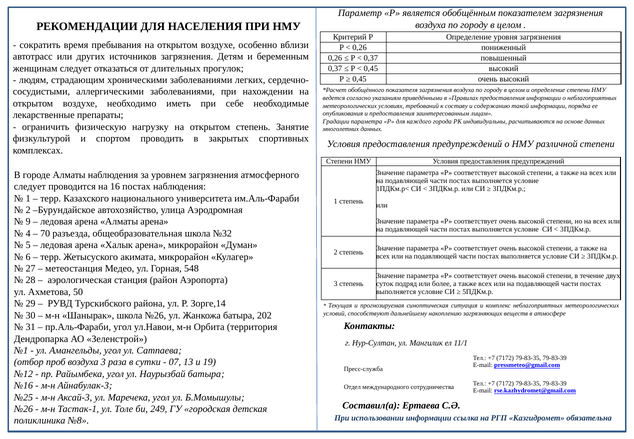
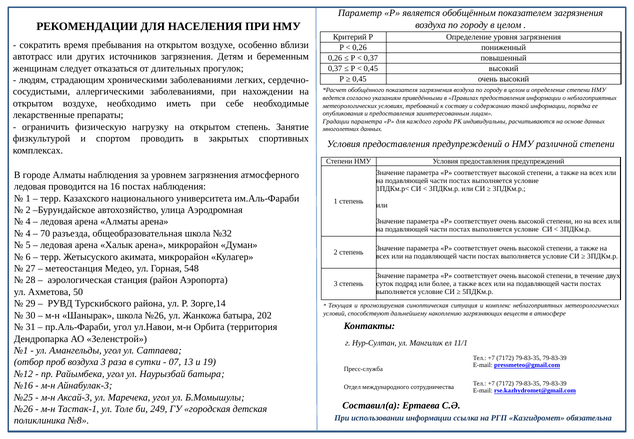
следует: следует -> ледовая (30, 187)
9: 9 -> 4 (28, 222)
